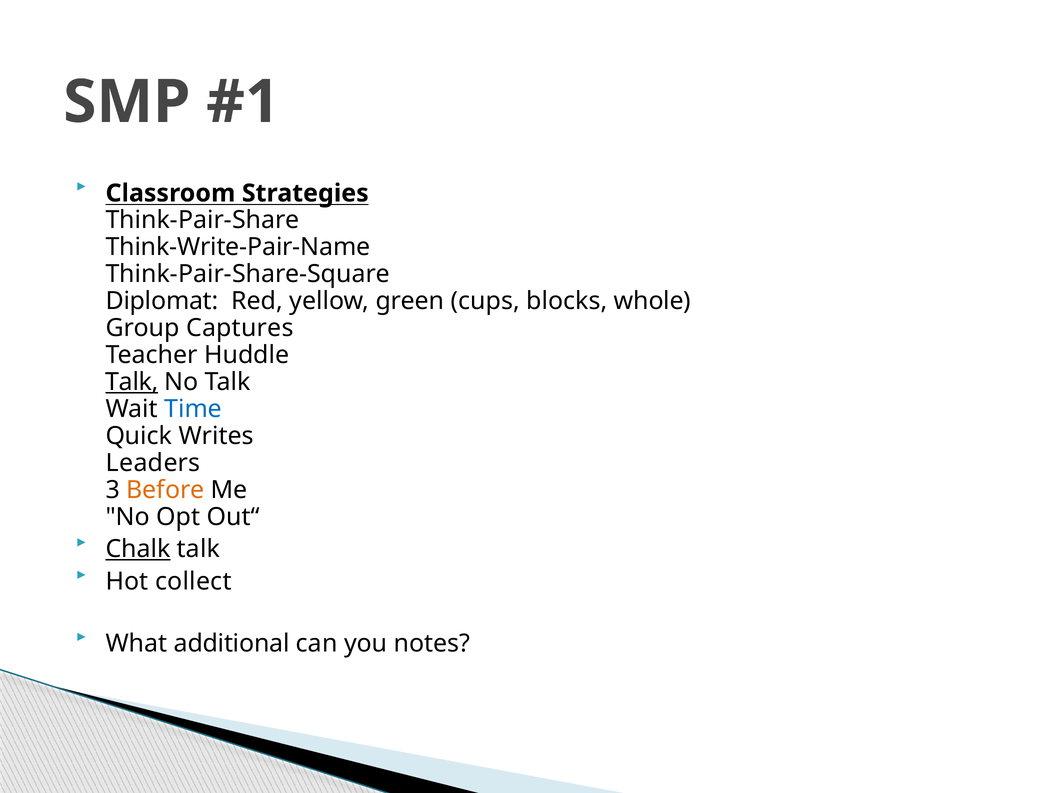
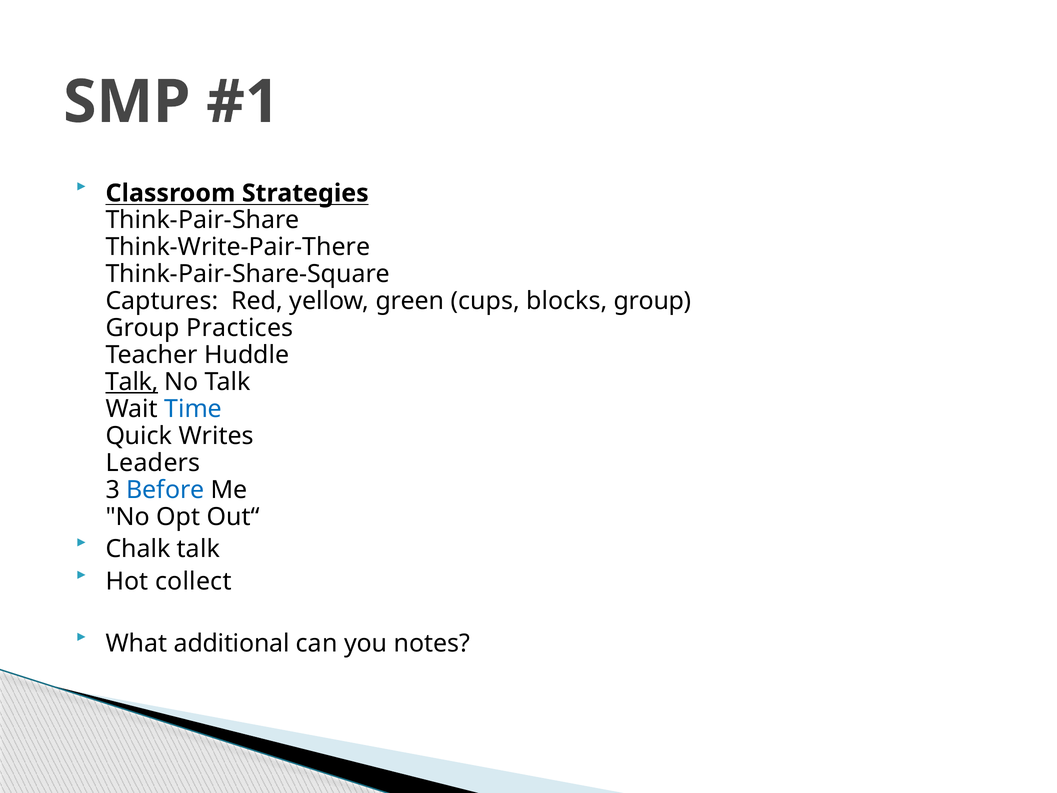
Think-Write-Pair-Name: Think-Write-Pair-Name -> Think-Write-Pair-There (238, 247)
Diplomat: Diplomat -> Captures (162, 301)
blocks whole: whole -> group (652, 301)
Captures: Captures -> Practices (240, 328)
Before colour: orange -> blue (165, 490)
Chalk underline: present -> none (138, 549)
